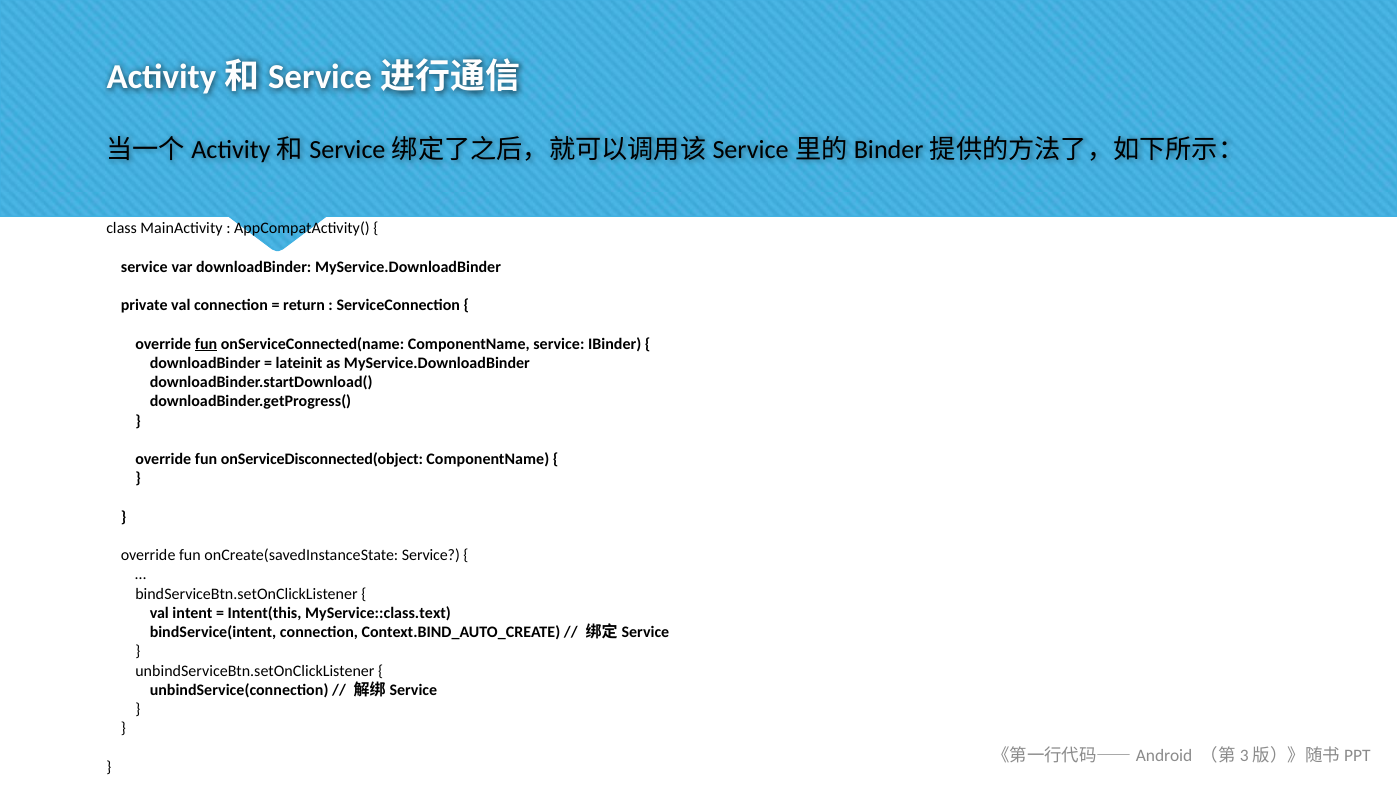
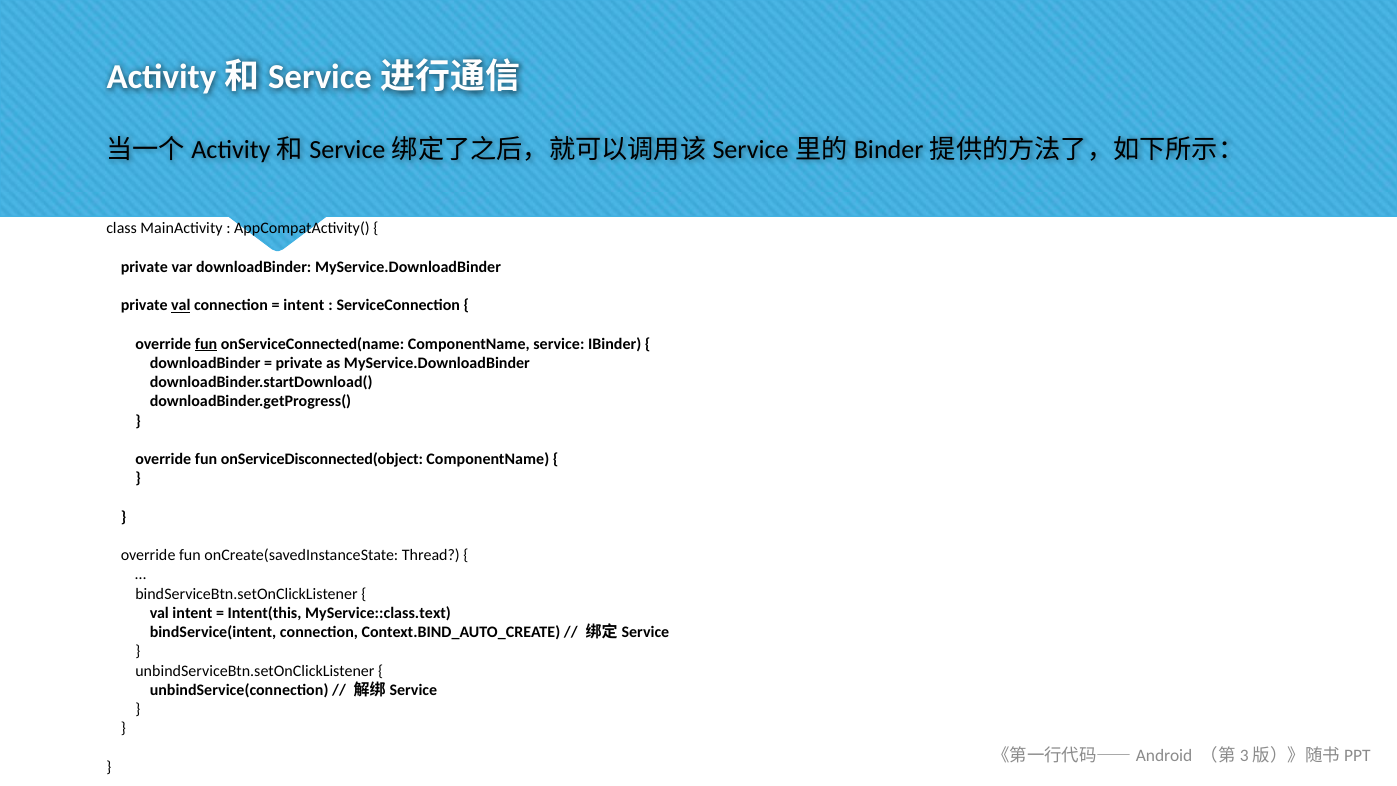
service: service -> private (144, 267)
val underline: none -> present (181, 305)
return: return -> intent (304, 305)
lateinit: lateinit -> private (299, 363)
onCreate(savedInstanceState Service: Service -> Thread (431, 555)
